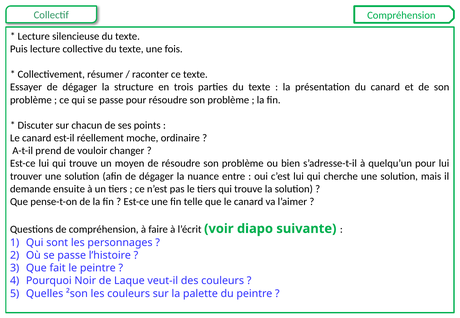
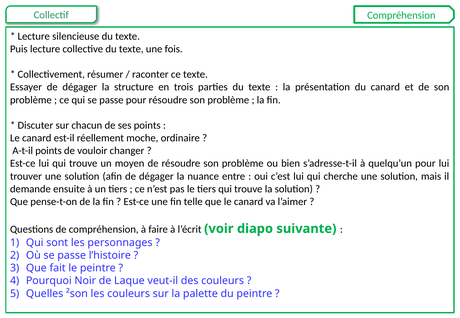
A-t-il prend: prend -> points (49, 151)
